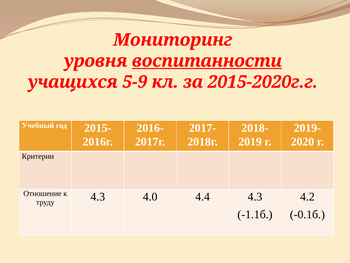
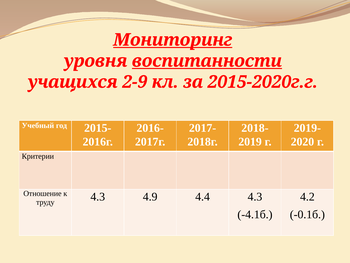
Мониторинг underline: none -> present (173, 40)
5-9: 5-9 -> 2-9 (135, 82)
4.0: 4.0 -> 4.9 (150, 196)
-1.1б: -1.1б -> -4.1б (255, 214)
